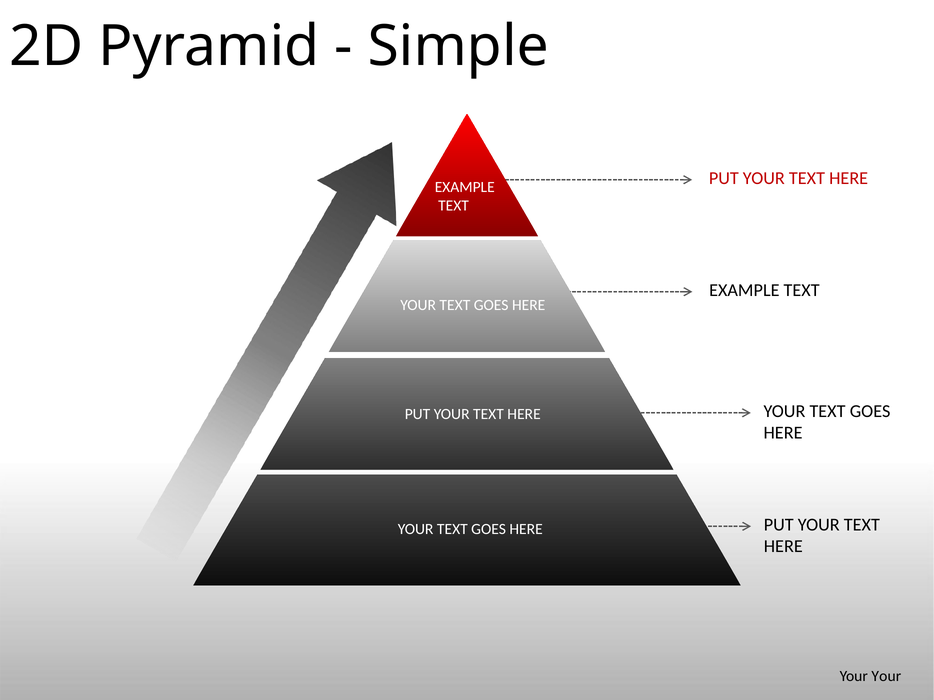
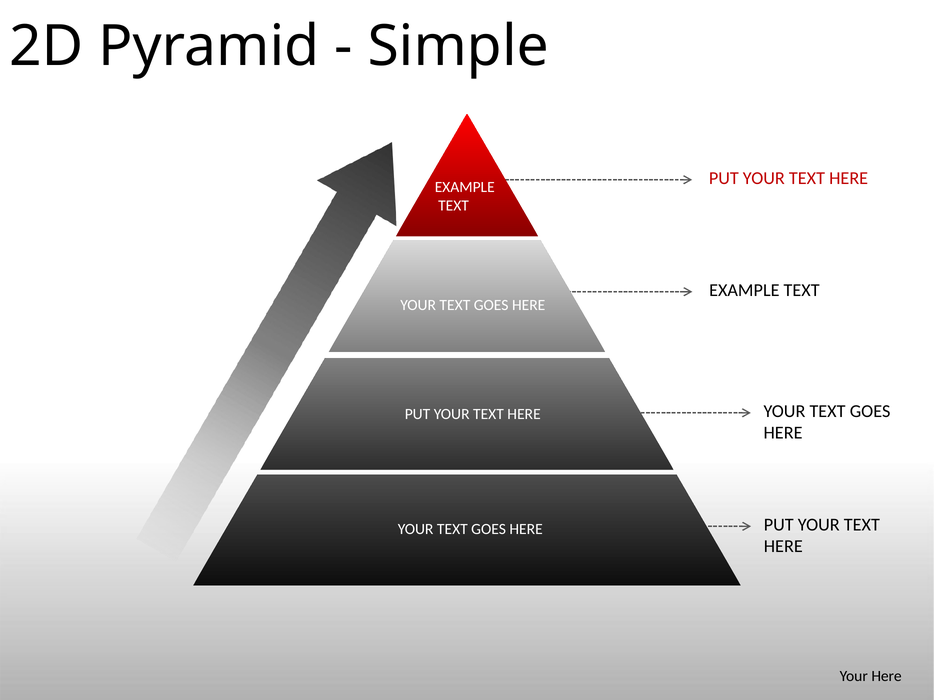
Your Your: Your -> Here (887, 677)
